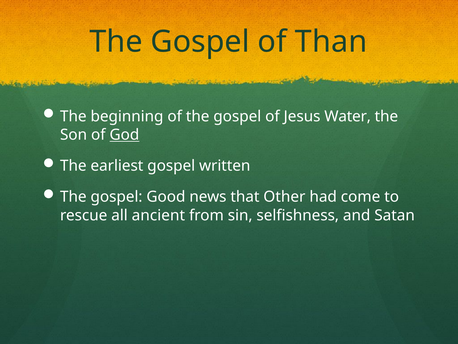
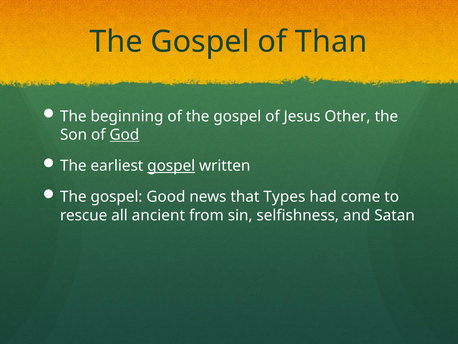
Water: Water -> Other (348, 116)
gospel underline: none -> present (171, 166)
Other: Other -> Types (284, 197)
